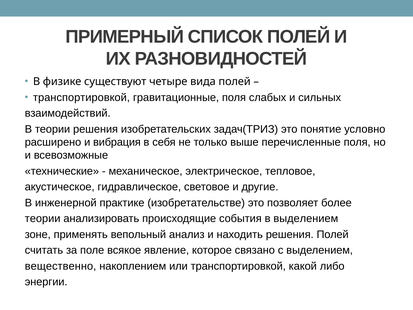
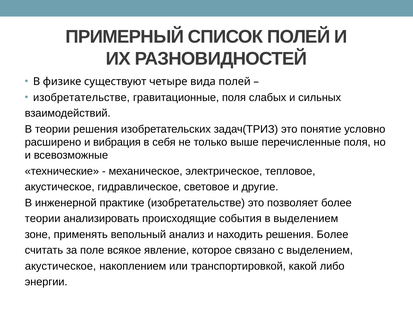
транспортировкой: транспортировкой -> изобретательстве (81, 97)
решения Полей: Полей -> Более (333, 234)
вещественно: вещественно -> акустическое (61, 266)
